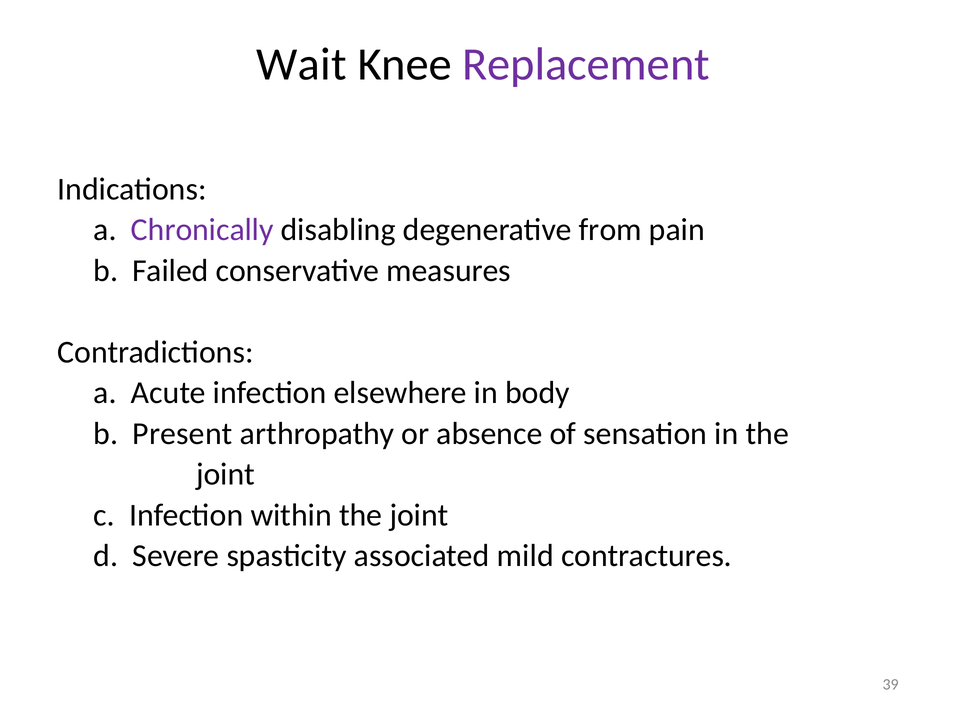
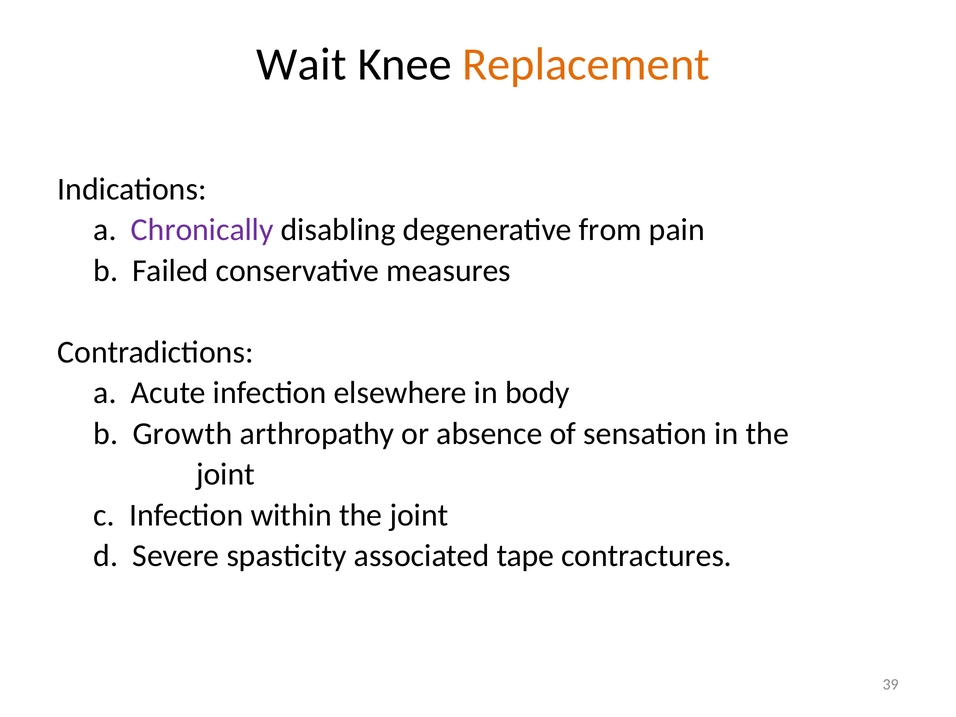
Replacement colour: purple -> orange (586, 65)
Present: Present -> Growth (182, 434)
mild: mild -> tape (525, 556)
